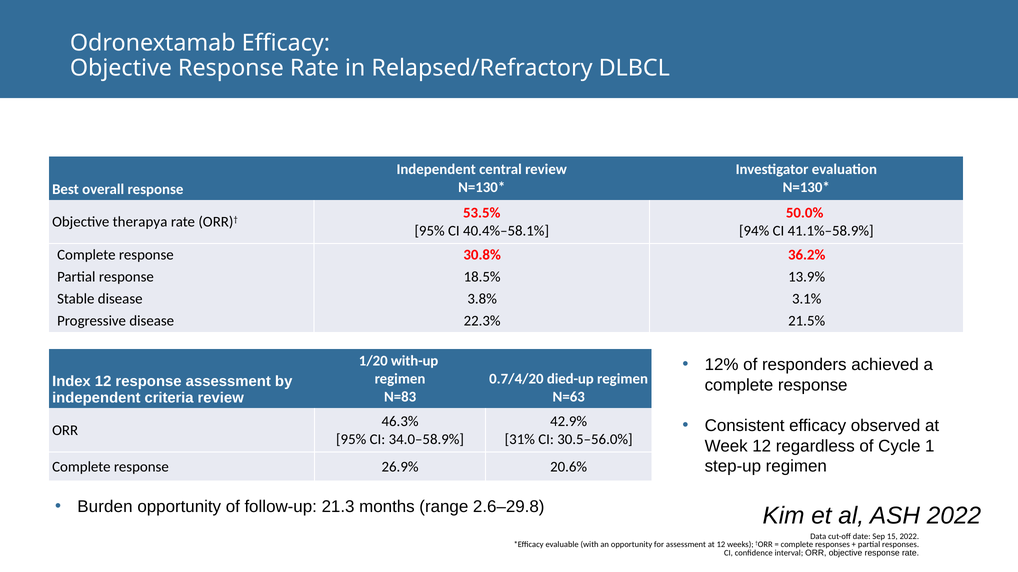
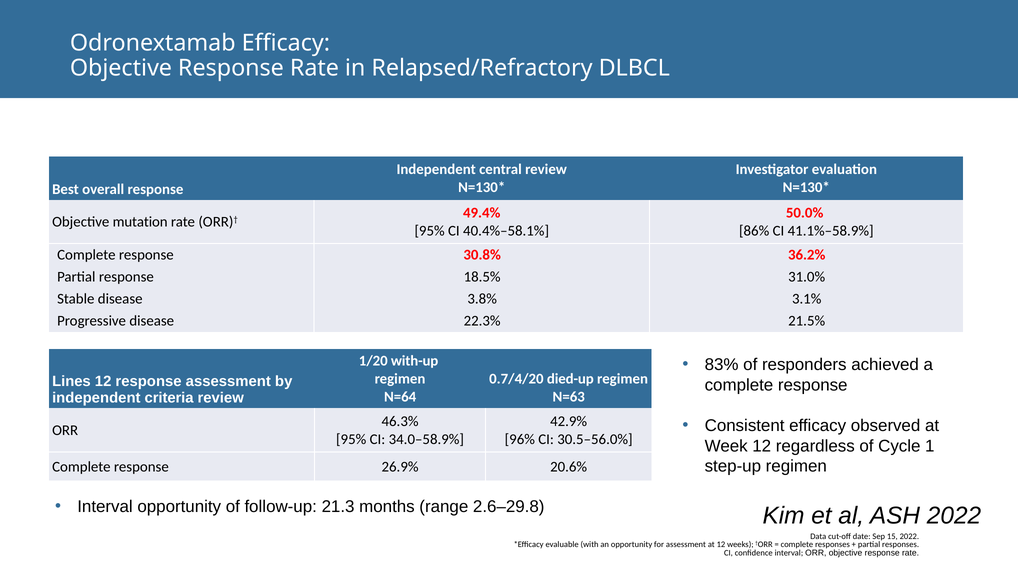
53.5%: 53.5% -> 49.4% (482, 213)
therapya: therapya -> mutation (140, 222)
94%: 94% -> 86% (754, 231)
13.9%: 13.9% -> 31.0% (807, 277)
12%: 12% -> 83% (722, 365)
Index: Index -> Lines (71, 382)
N=83: N=83 -> N=64 (400, 397)
31%: 31% -> 96% (520, 440)
Burden: Burden -> Interval (105, 507)
